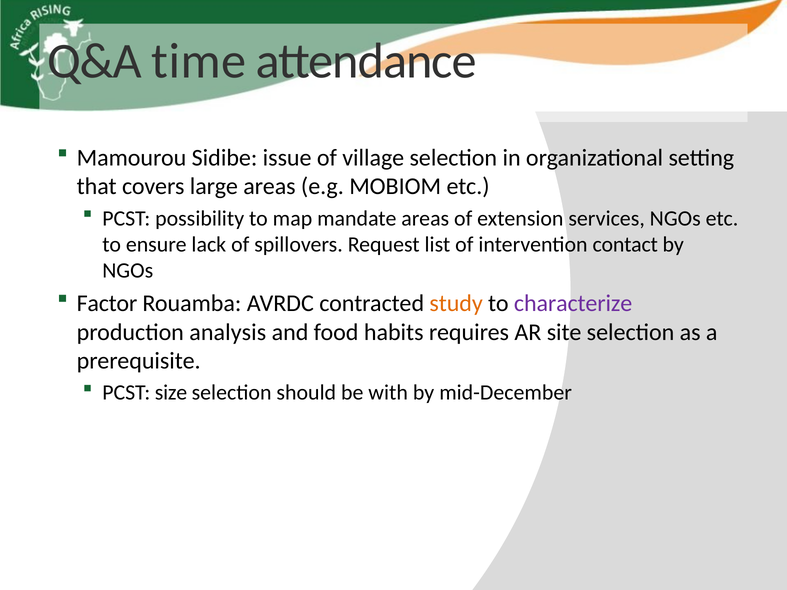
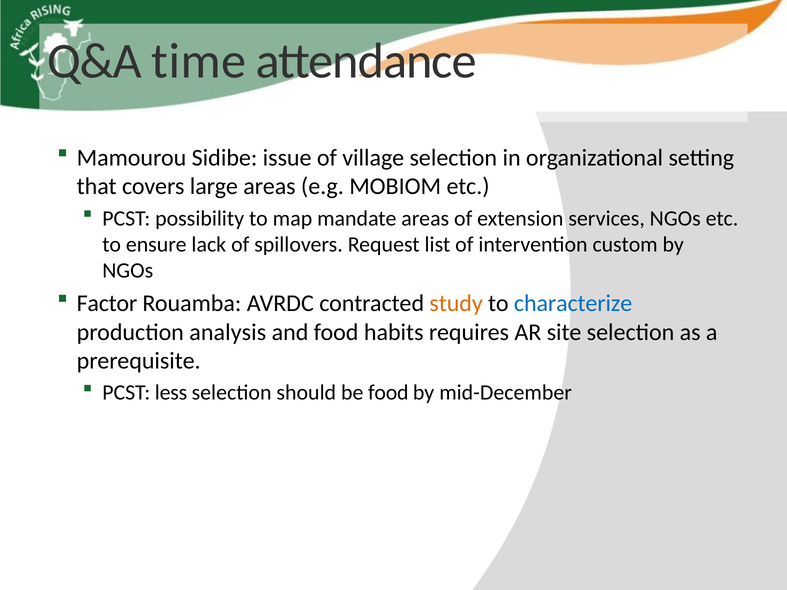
contact: contact -> custom (625, 245)
characterize colour: purple -> blue (573, 303)
size: size -> less (171, 393)
be with: with -> food (388, 393)
